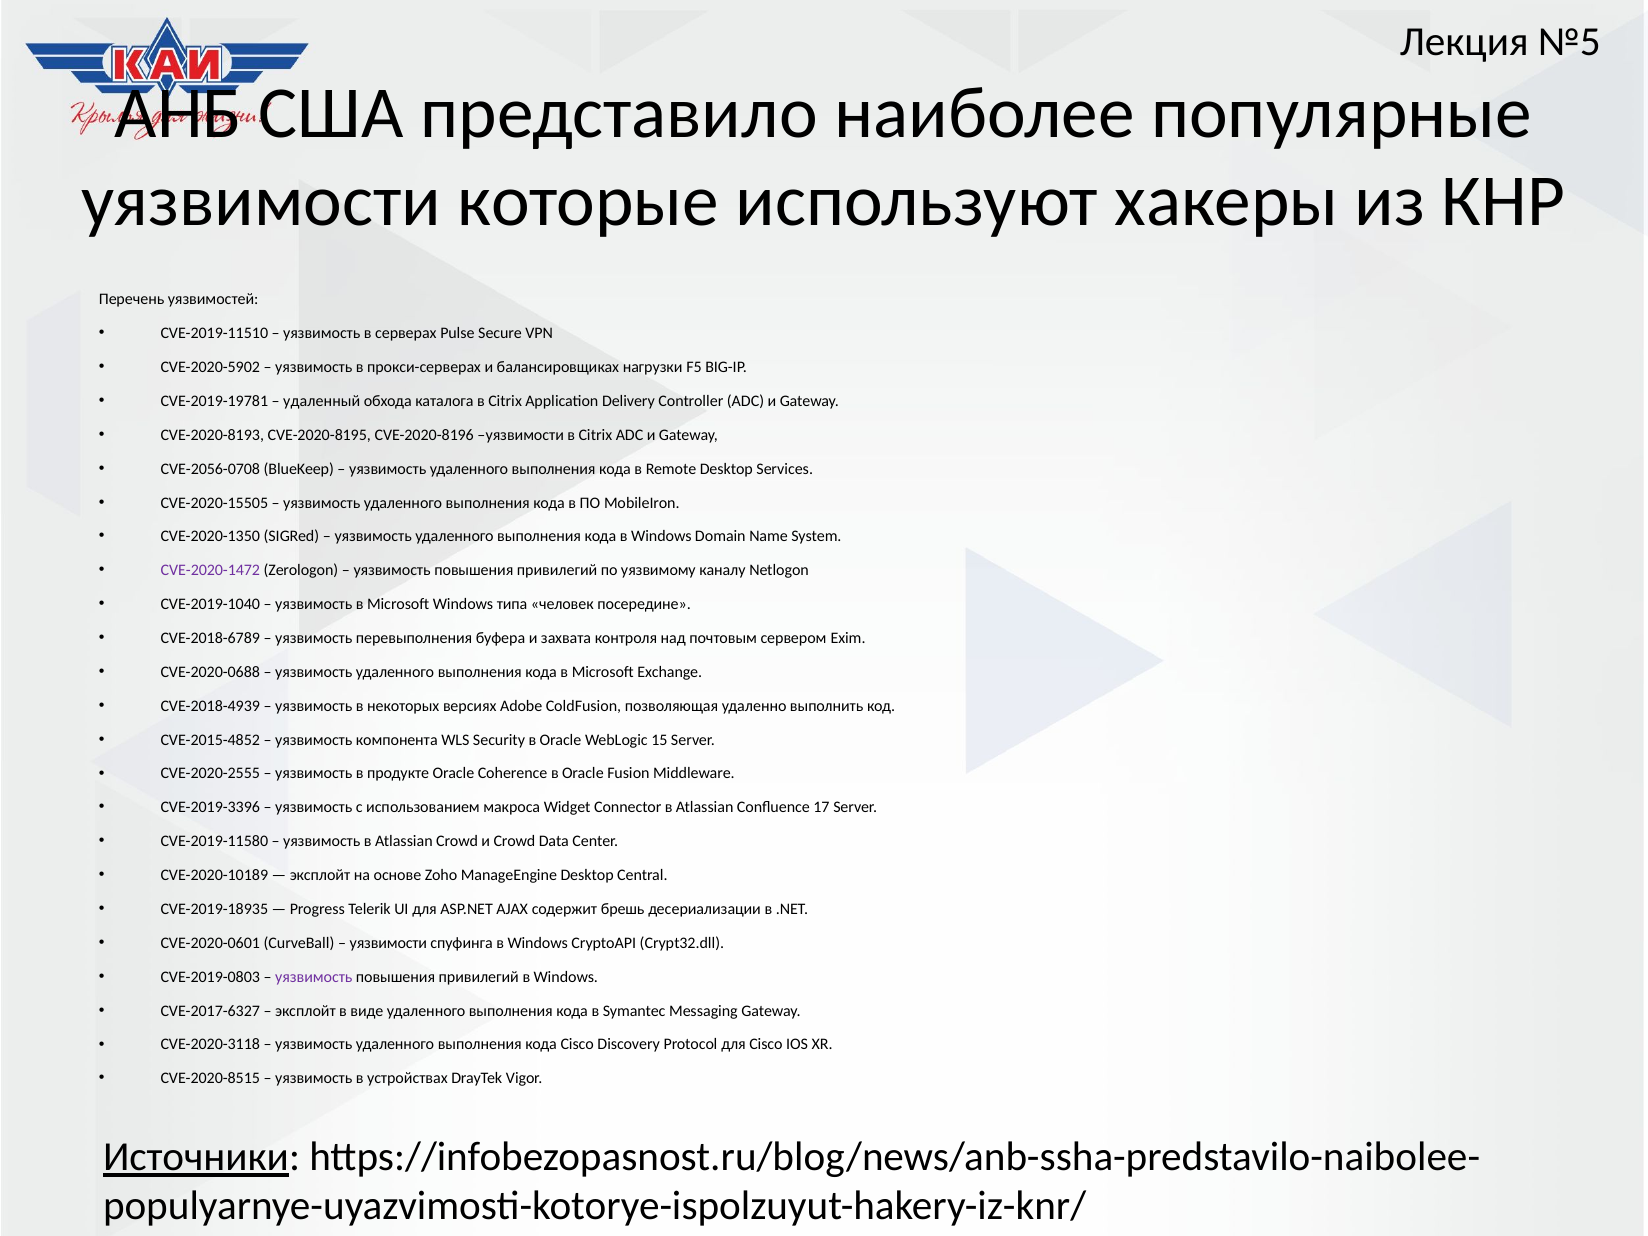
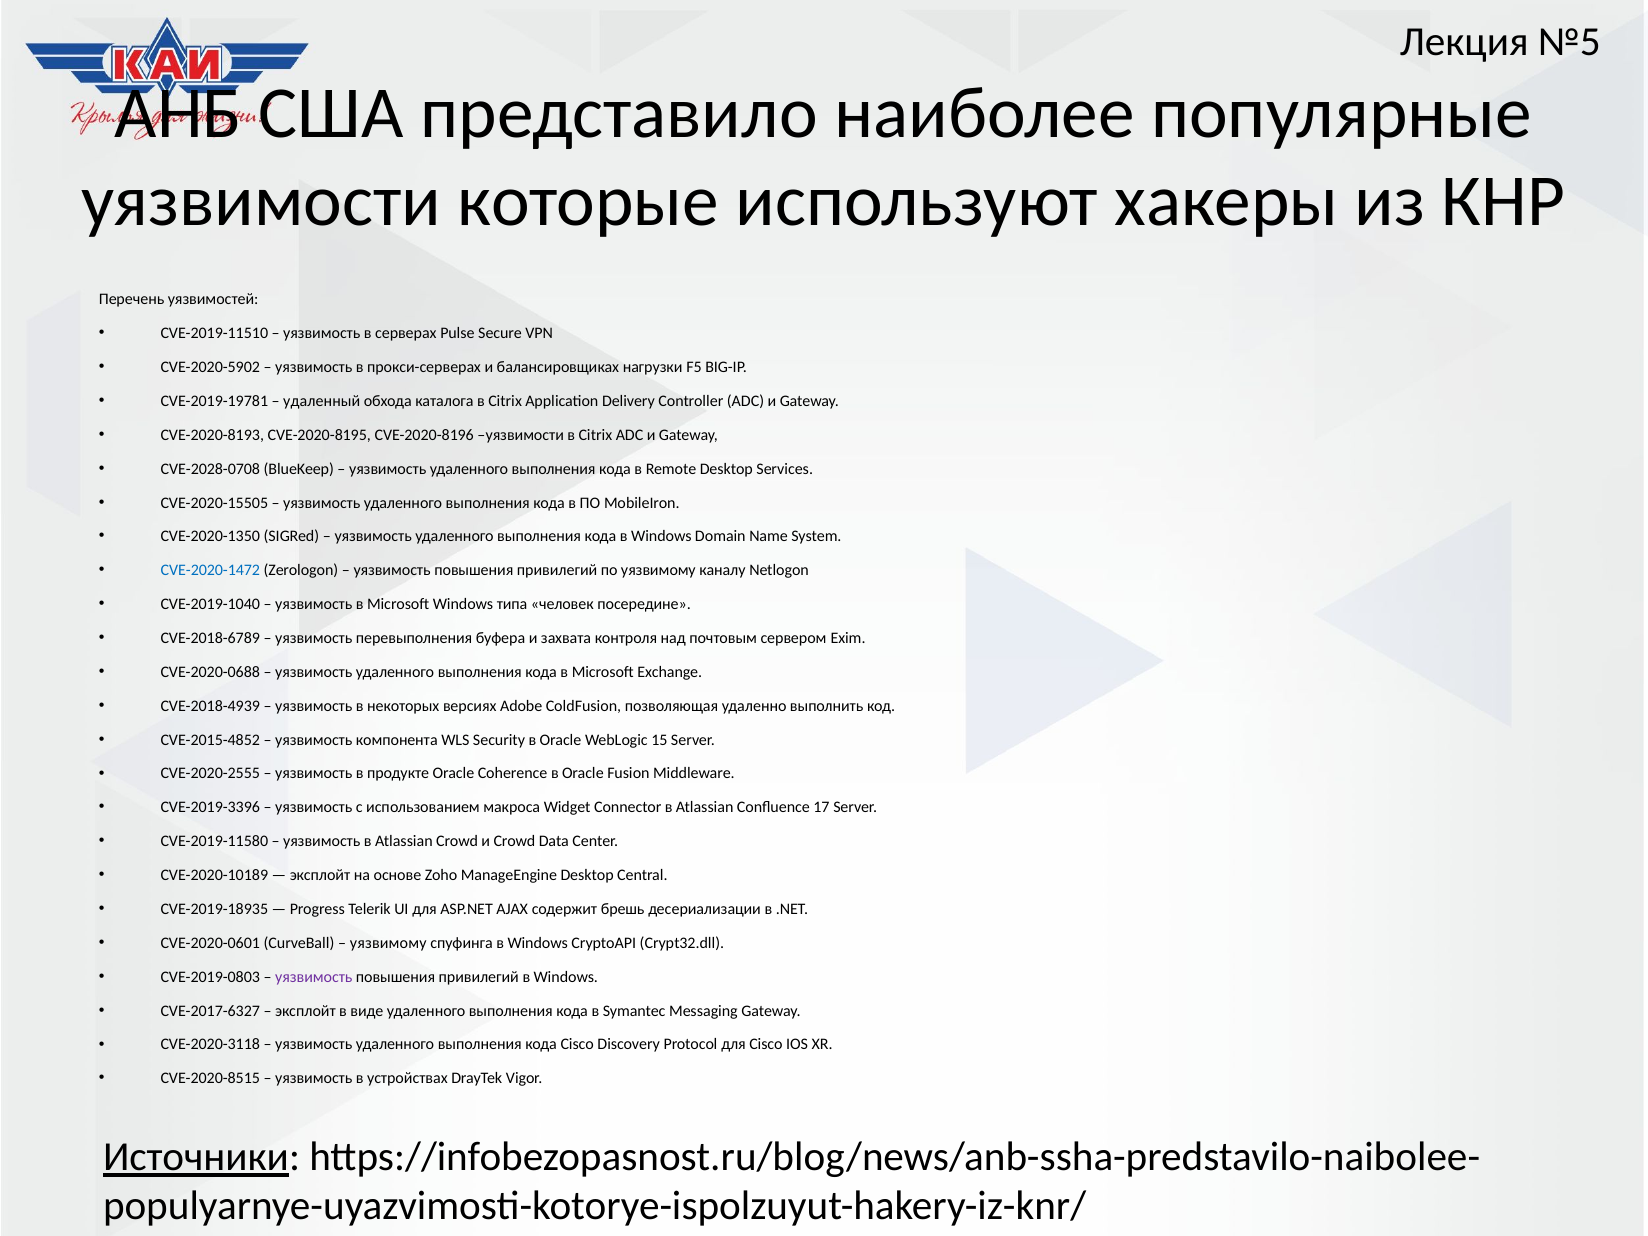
CVE-2056-0708: CVE-2056-0708 -> CVE-2028-0708 (210, 469)
CVE-2020-1472 colour: purple -> blue (210, 570)
уязвимости: уязвимости -> уязвимому (388, 943)
